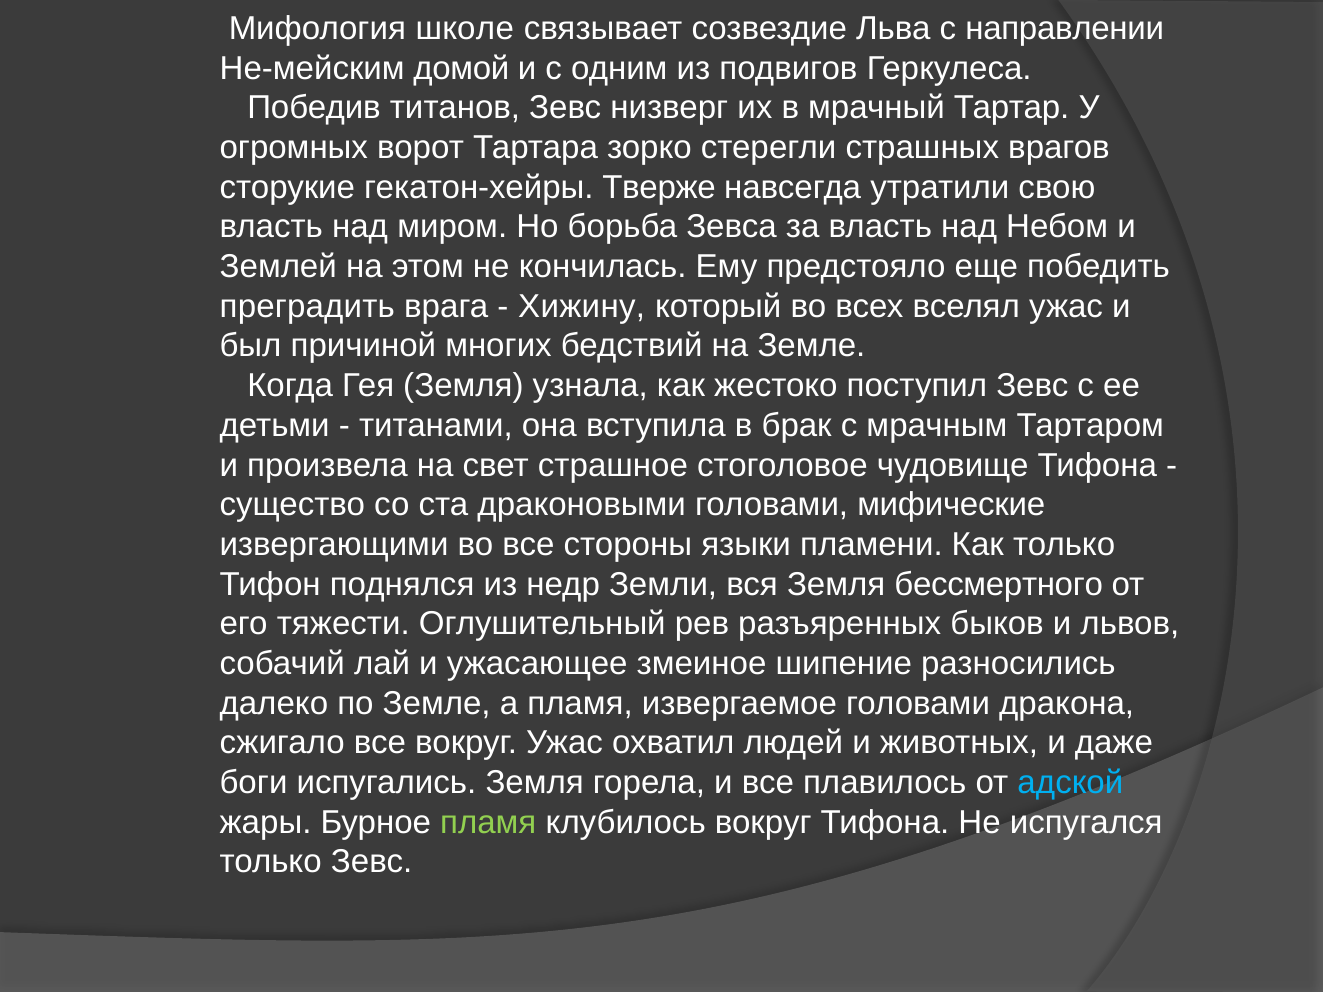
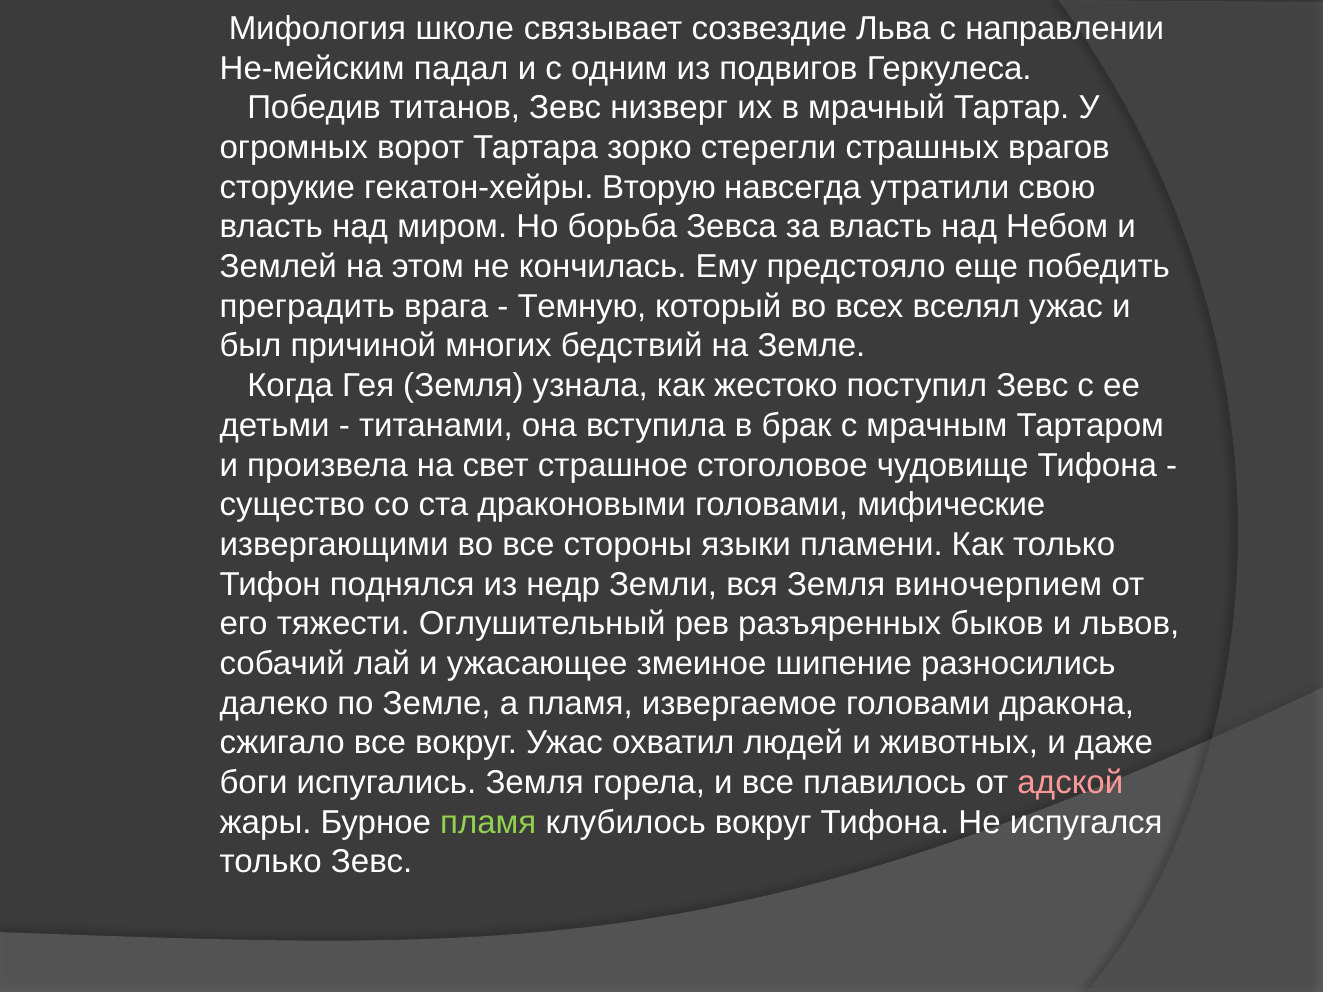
домой: домой -> падал (461, 68)
Тверже: Тверже -> Вторую (659, 187)
Хижину: Хижину -> Темную (582, 306)
бессмертного: бессмертного -> виночерпием (998, 584)
адской colour: light blue -> pink (1070, 783)
